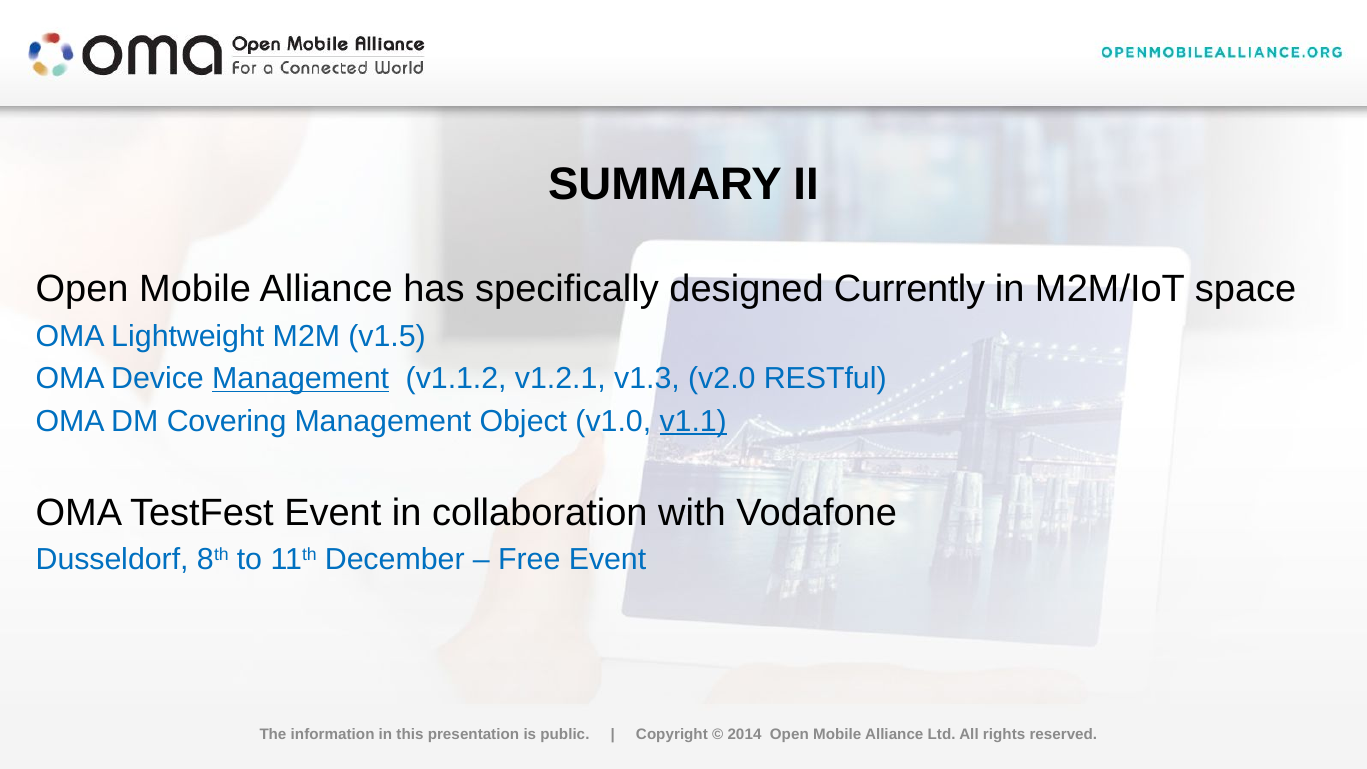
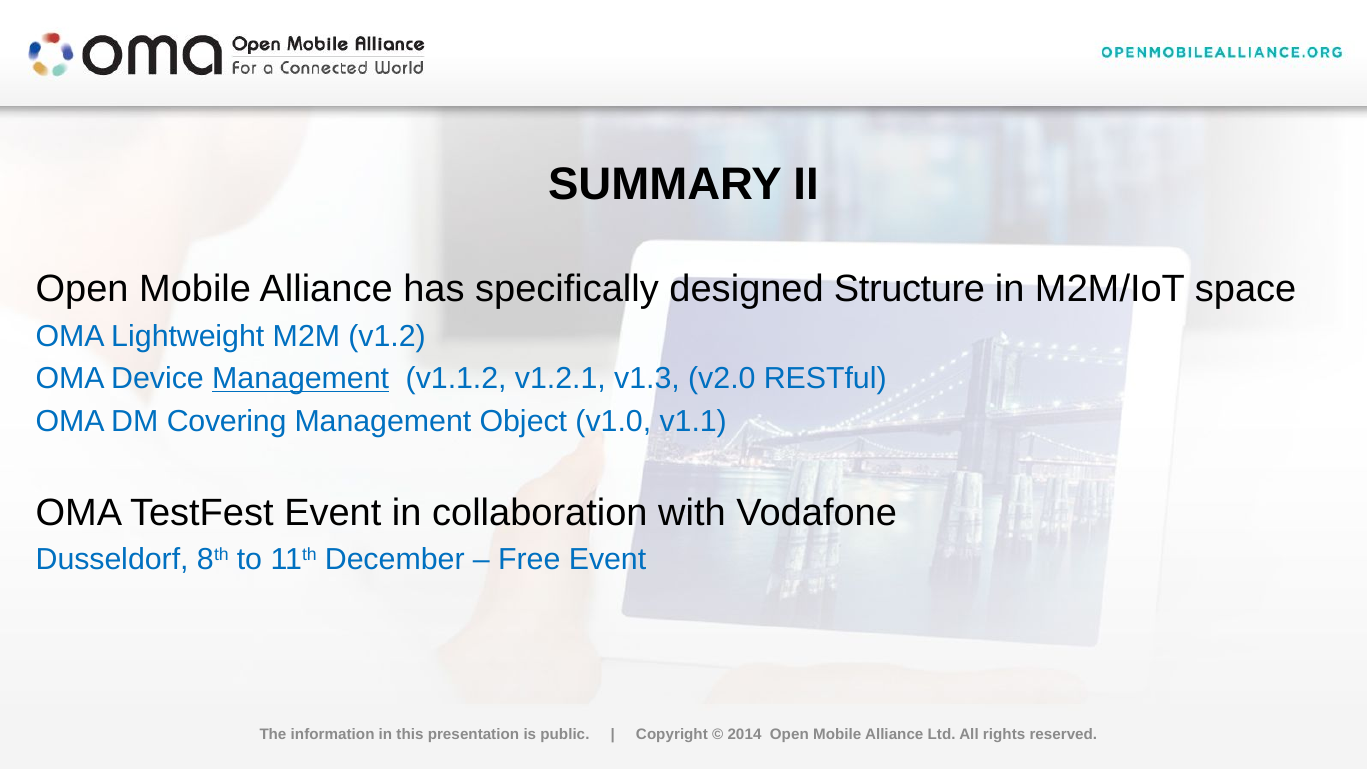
Currently: Currently -> Structure (909, 289)
v1.5: v1.5 -> v1.2 (387, 336)
v1.1 underline: present -> none (693, 421)
